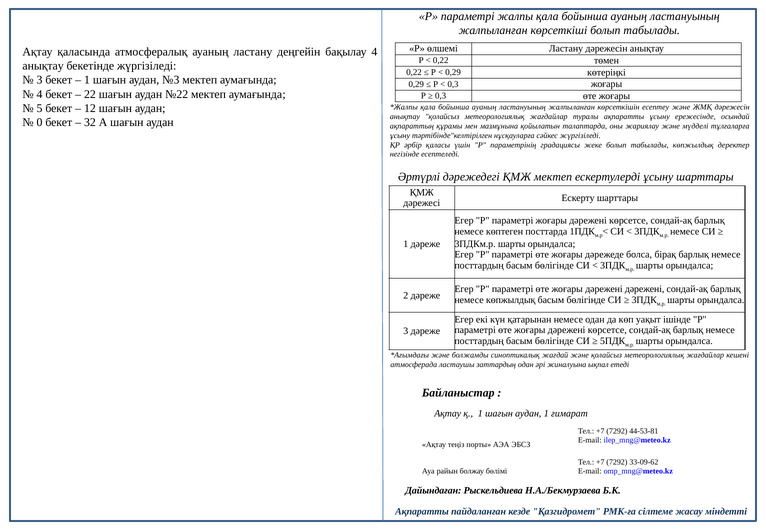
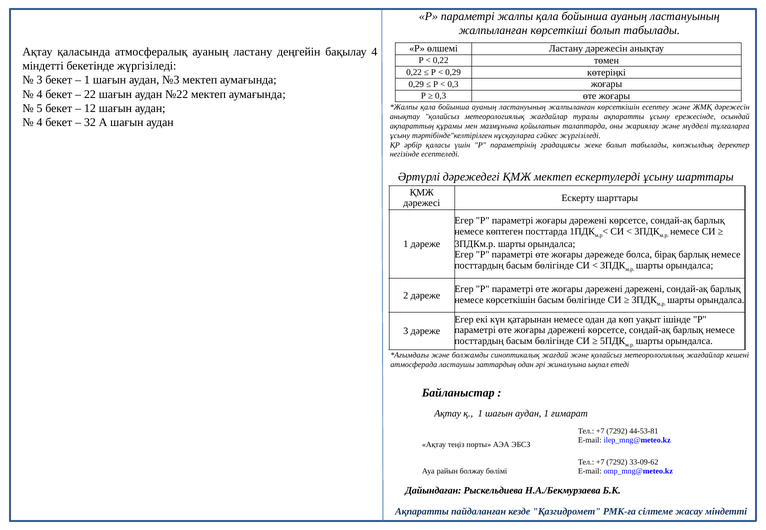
анықтау: анықтау -> міндетті (43, 66)
0: 0 -> 4 (40, 123)
немесе көпжылдық: көпжылдық -> көрсеткішін (511, 300)
